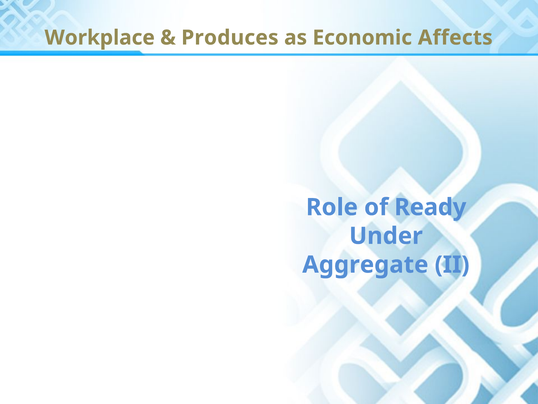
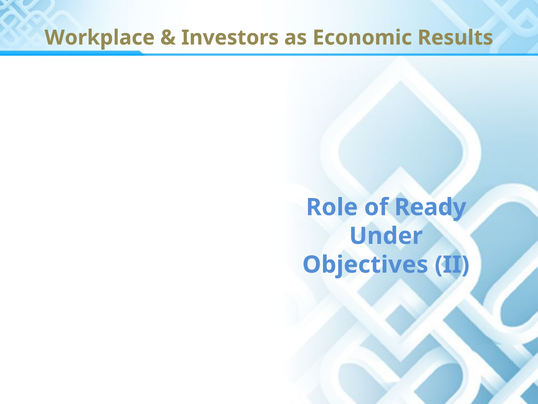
Produces: Produces -> Investors (230, 38)
Affects: Affects -> Results (455, 38)
Aggregate: Aggregate -> Objectives (365, 264)
